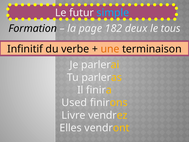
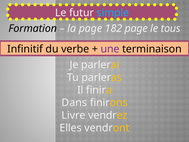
182 deux: deux -> page (136, 28)
une colour: orange -> purple (110, 49)
Used: Used -> Dans (74, 102)
